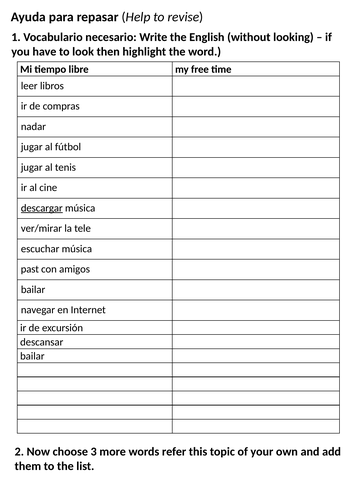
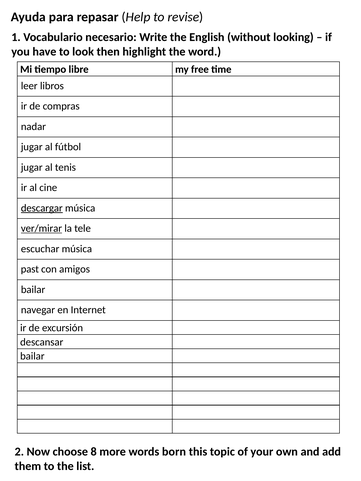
ver/mirar underline: none -> present (41, 229)
3: 3 -> 8 (94, 452)
refer: refer -> born (174, 452)
